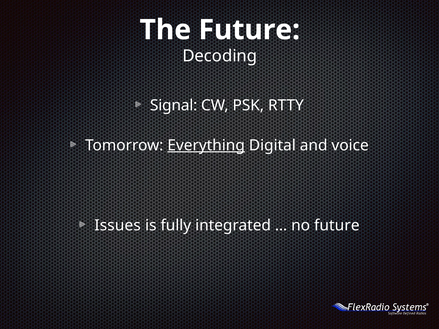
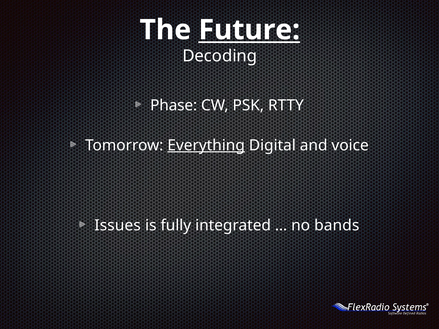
Future underline: none -> present (249, 30)
Signal: Signal -> Phase (174, 105)
no future: future -> bands (337, 226)
